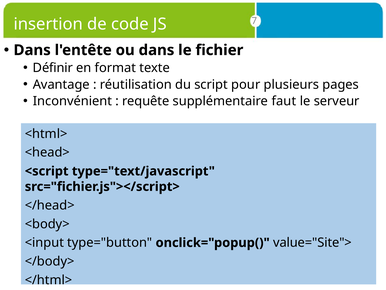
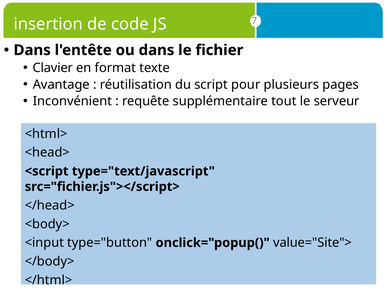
Définir: Définir -> Clavier (53, 68)
faut: faut -> tout (284, 101)
